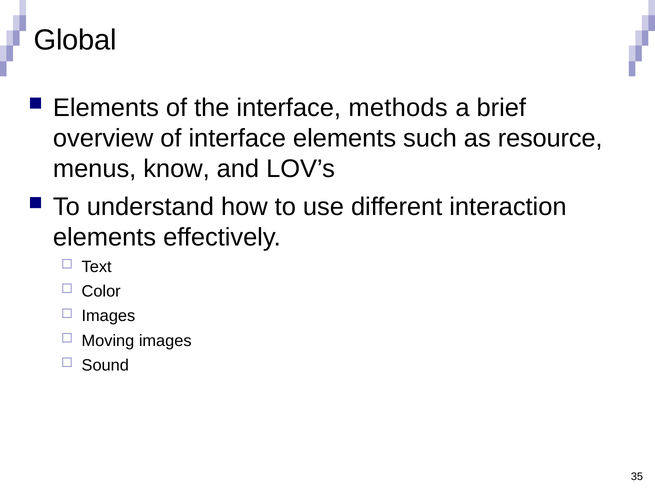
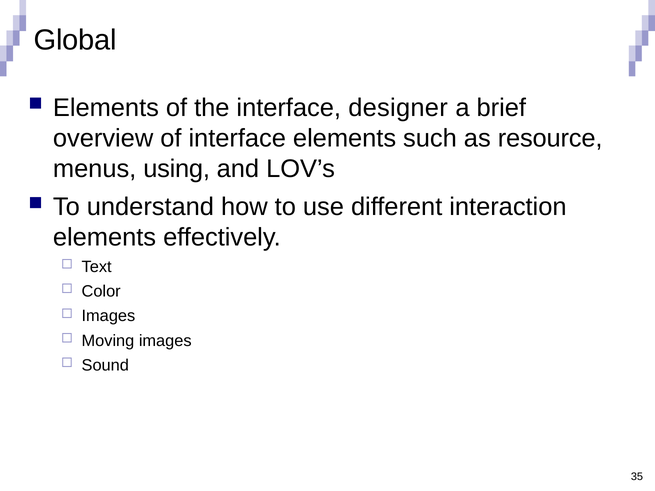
methods: methods -> designer (398, 108)
know: know -> using (177, 169)
